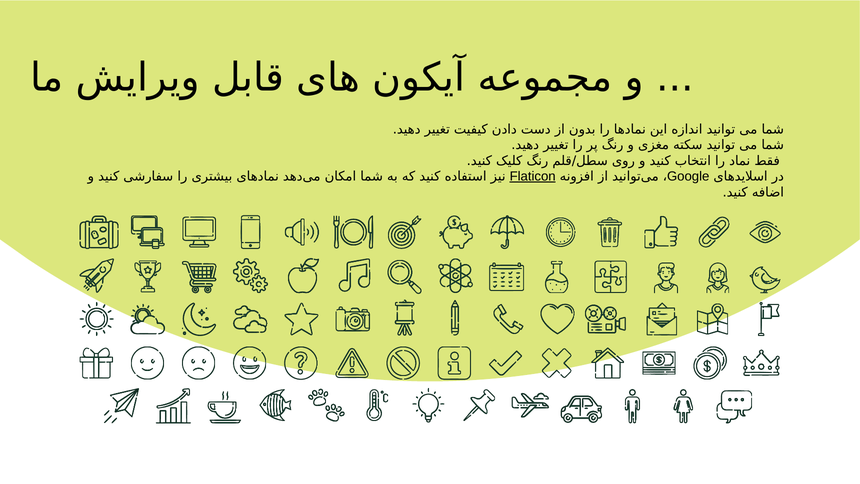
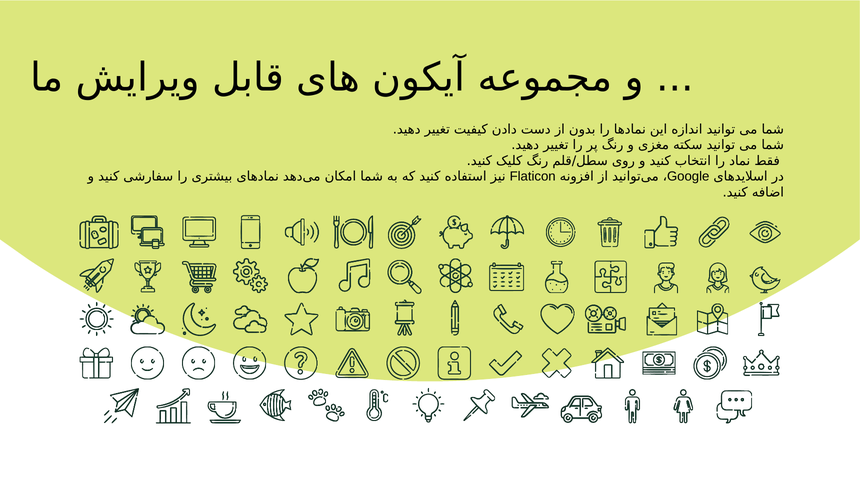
Flaticon underline: present -> none (533, 176)
